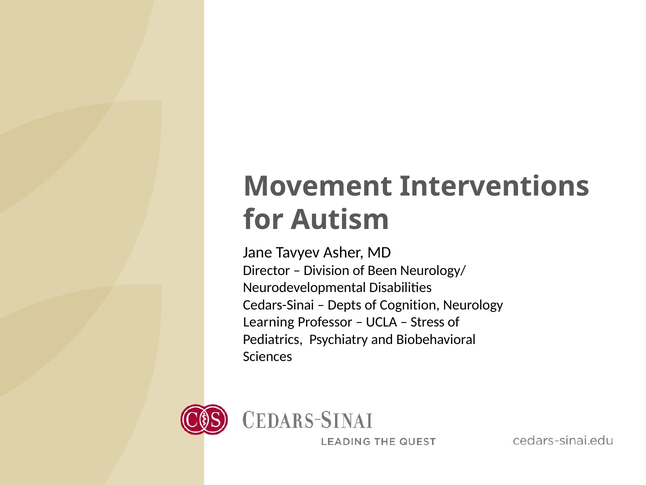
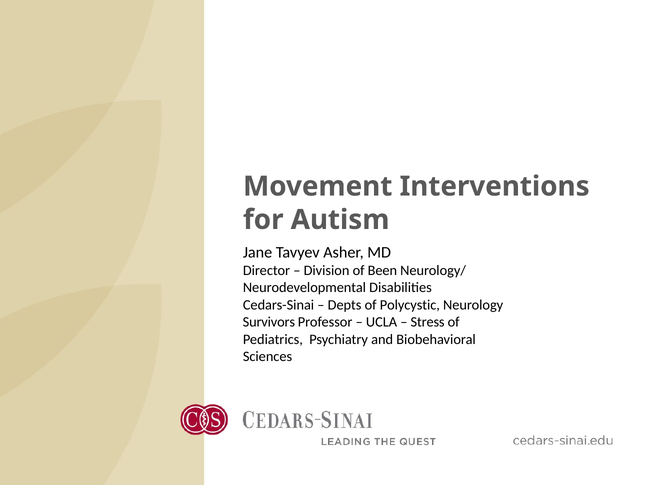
Cognition: Cognition -> Polycystic (410, 305)
Learning: Learning -> Survivors (269, 322)
